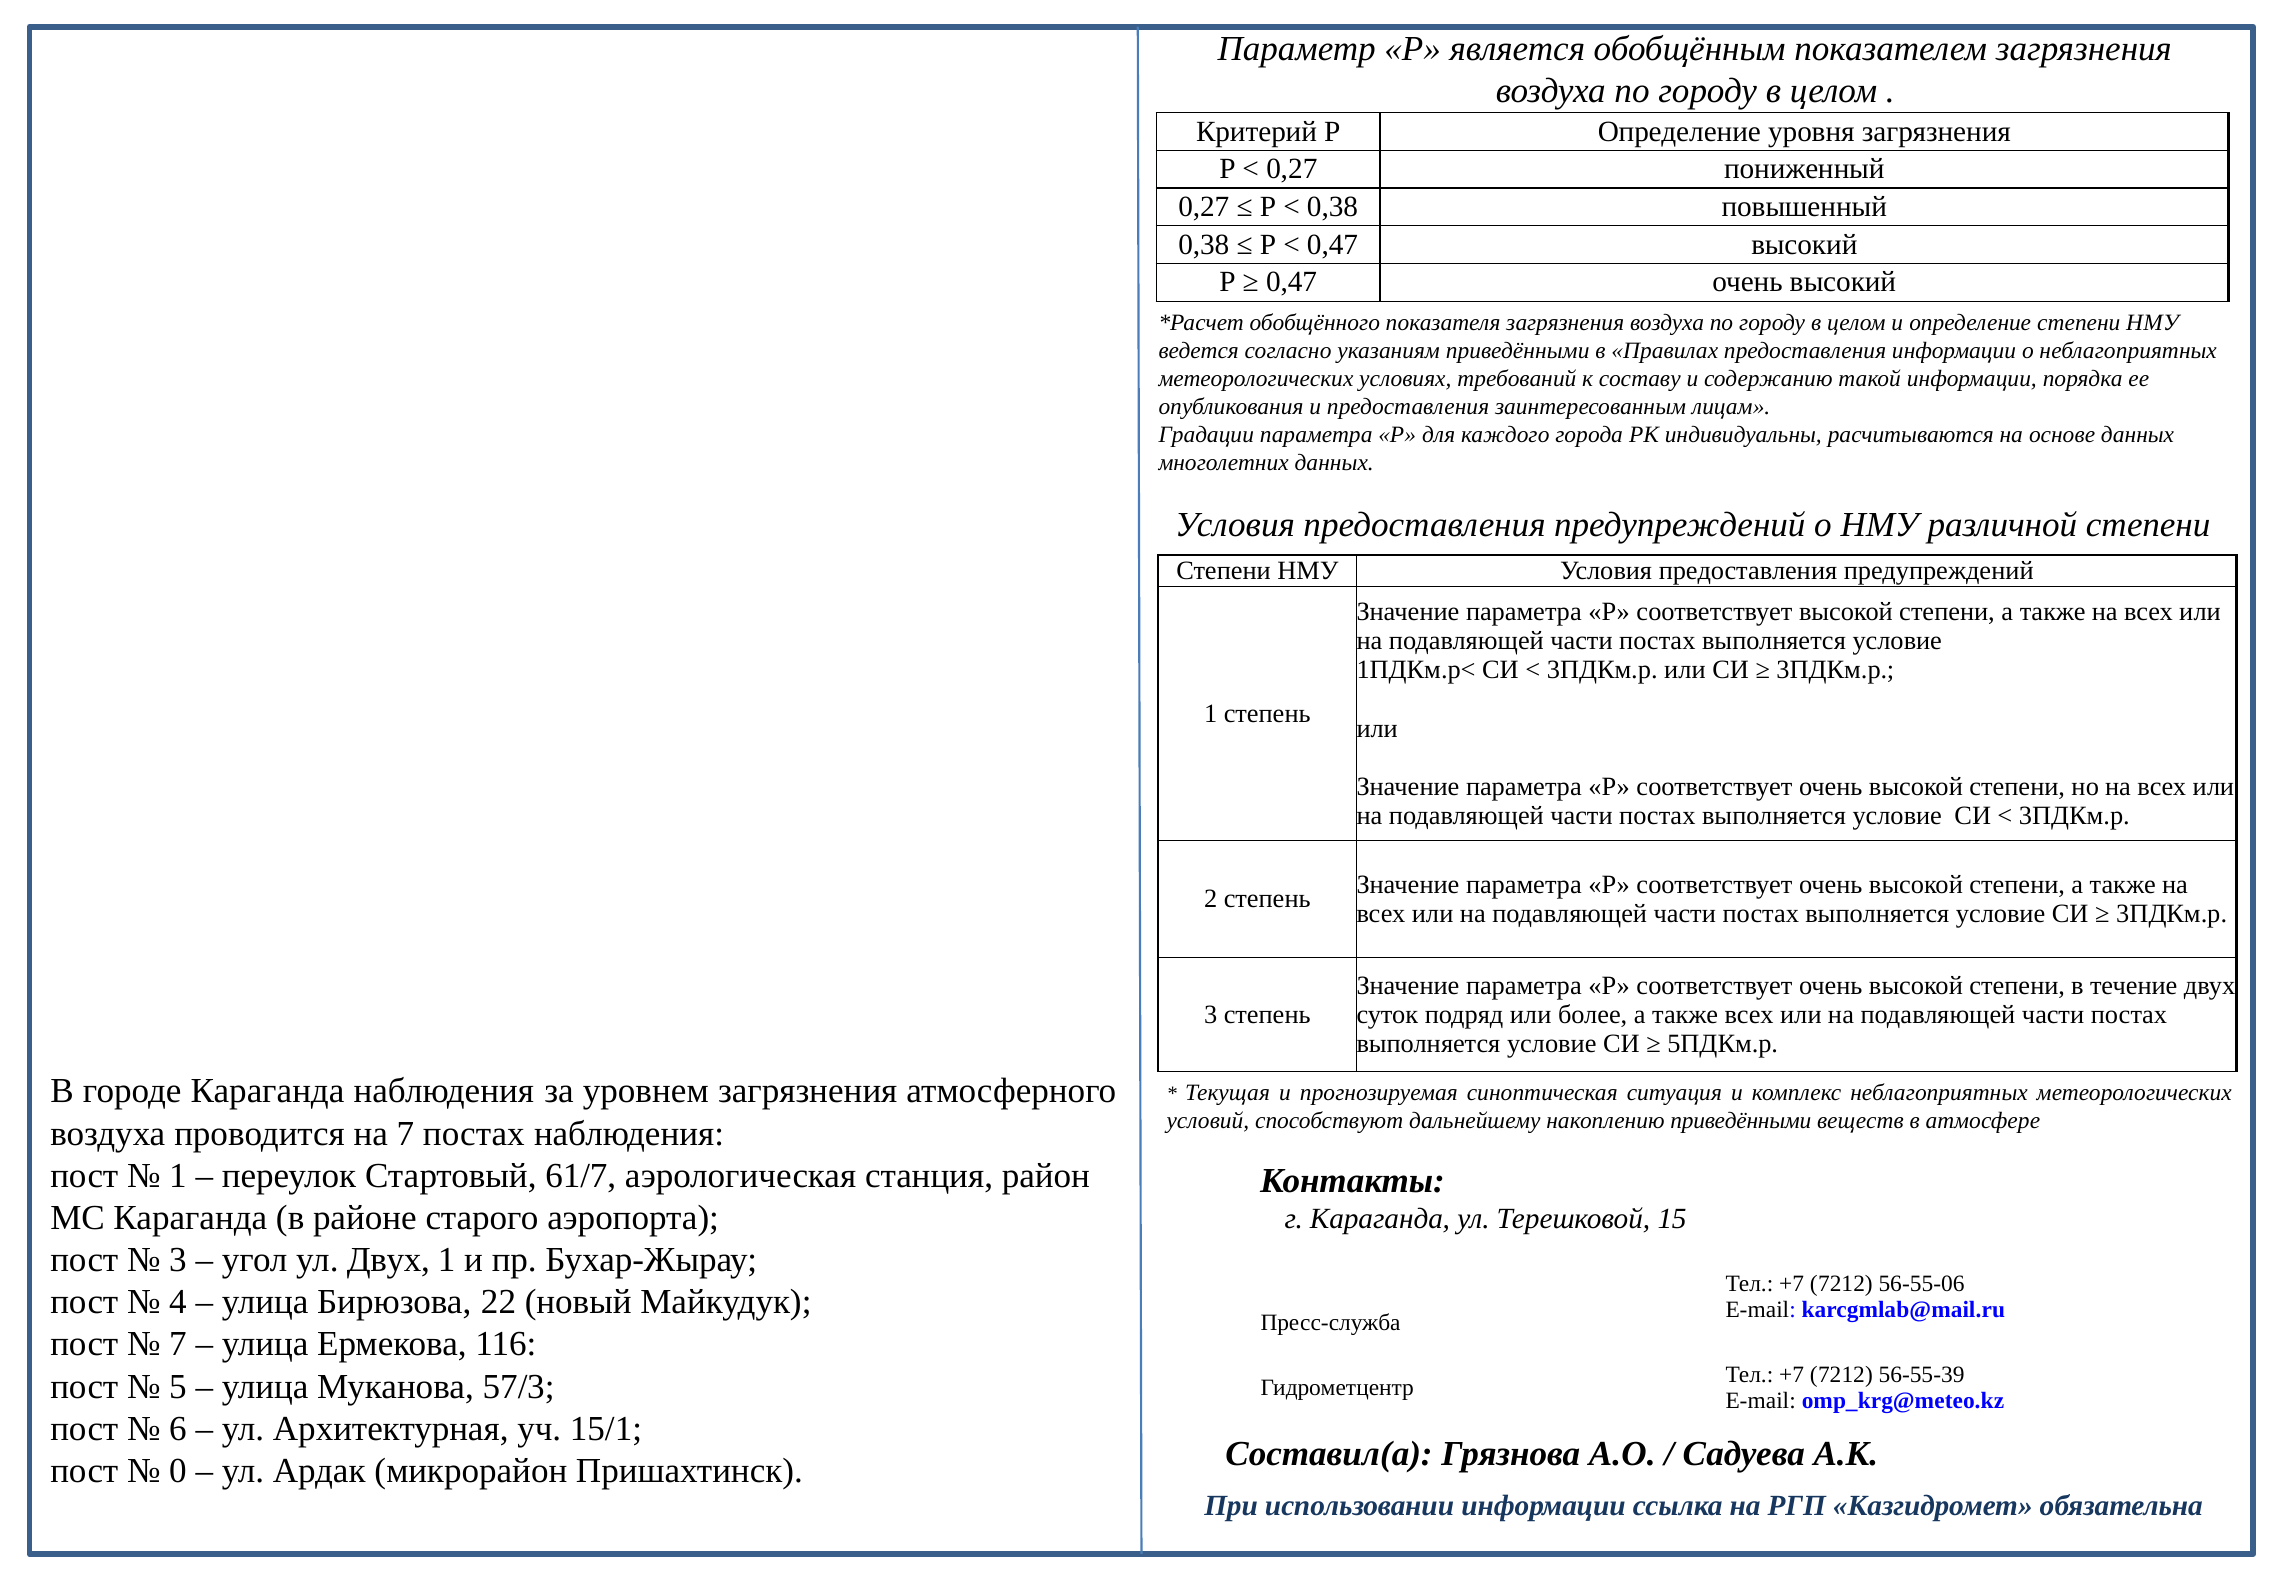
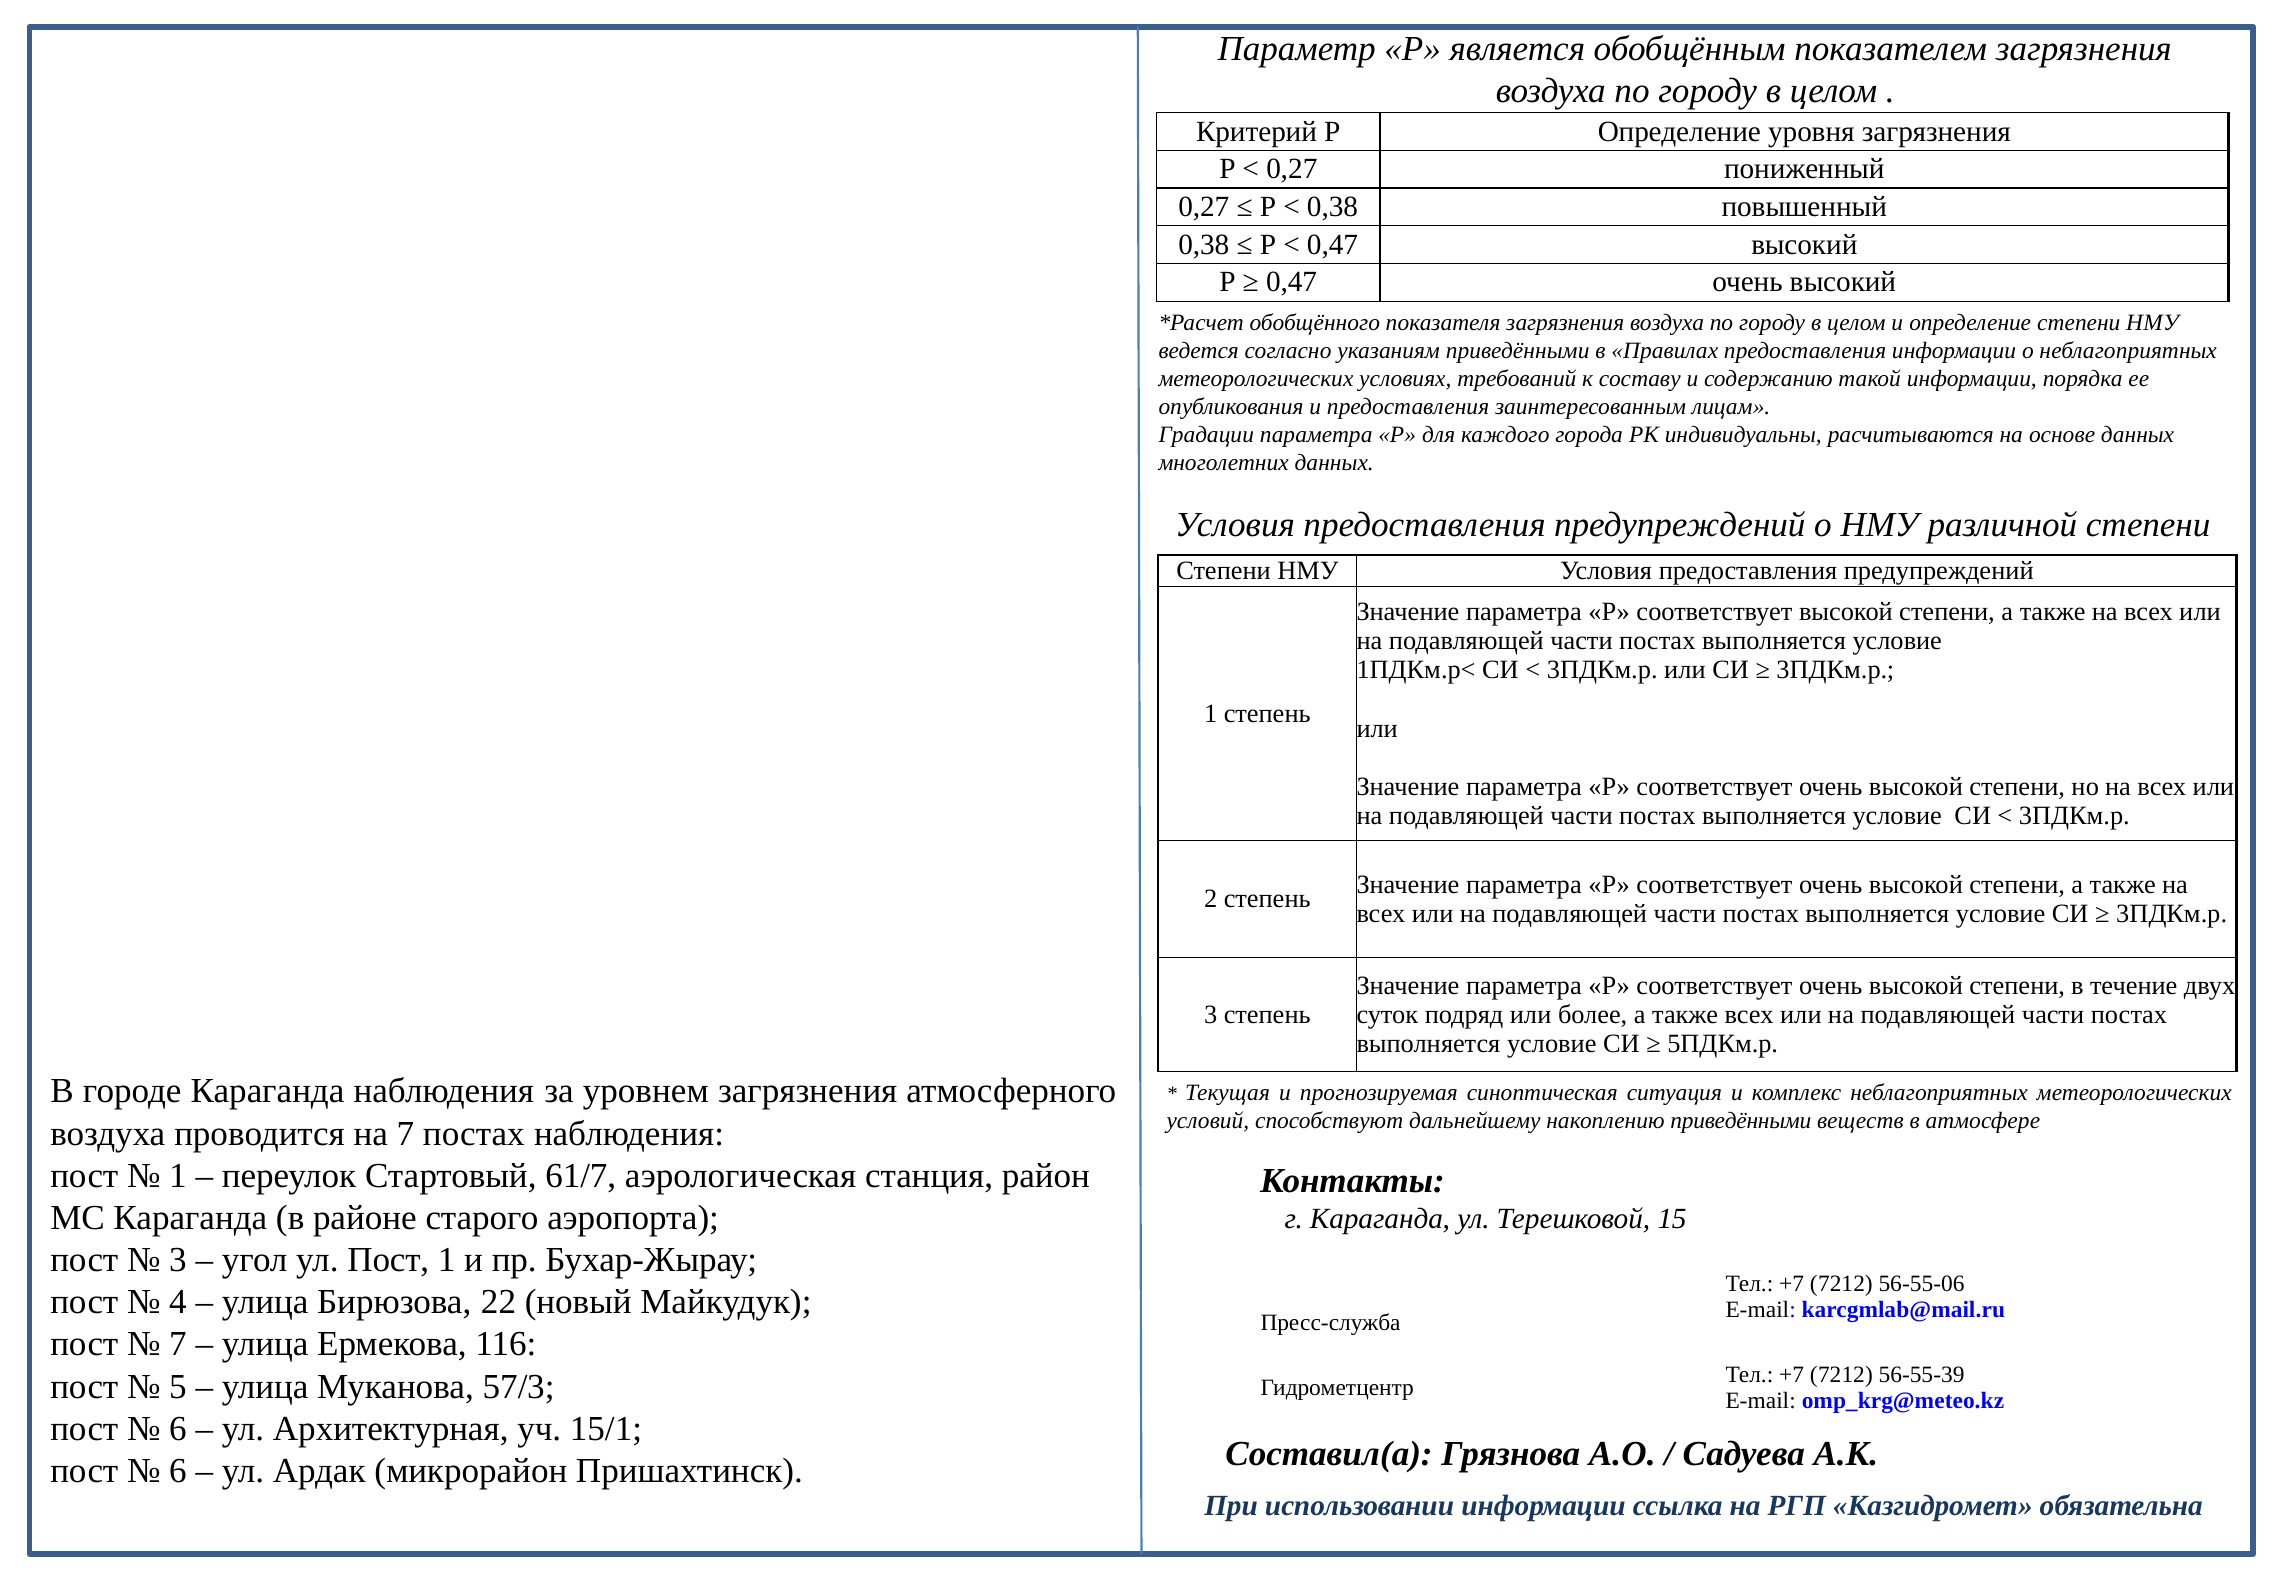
ул Двух: Двух -> Пост (388, 1260)
0: 0 -> 6 (178, 1470)
